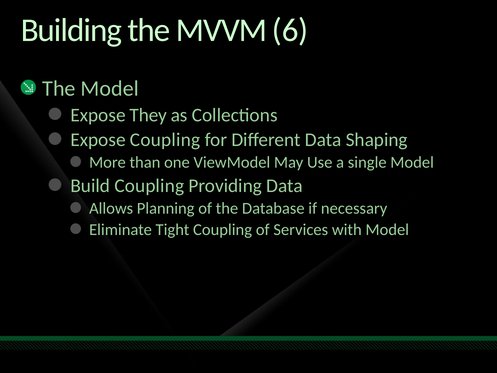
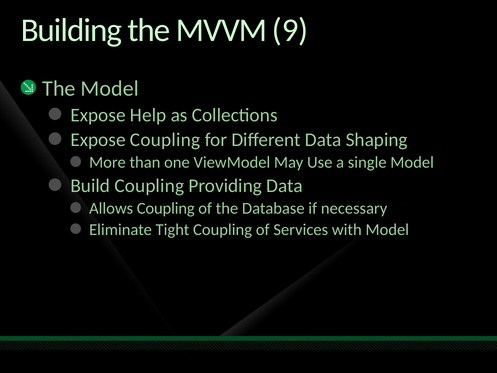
6: 6 -> 9 (290, 30)
They: They -> Help (148, 115)
Allows Planning: Planning -> Coupling (166, 208)
